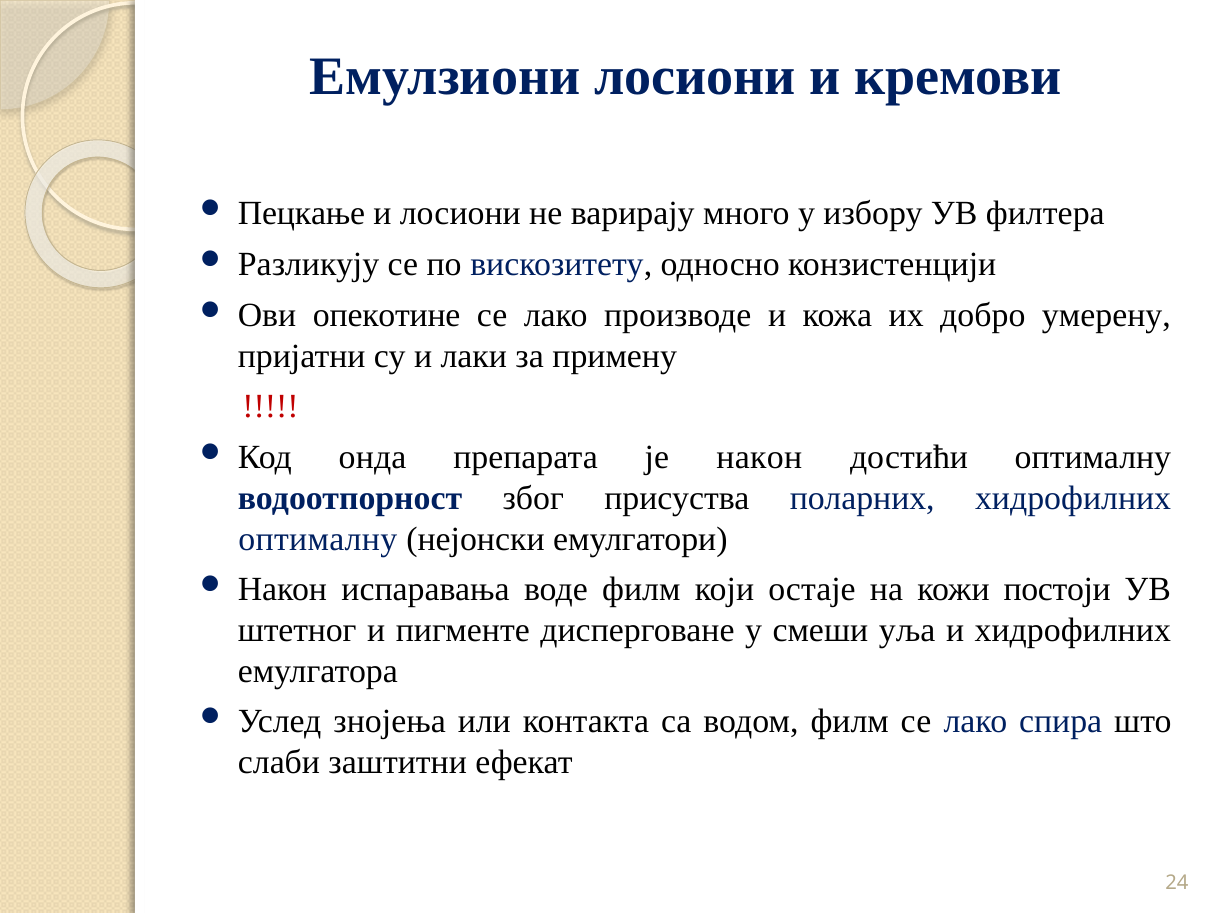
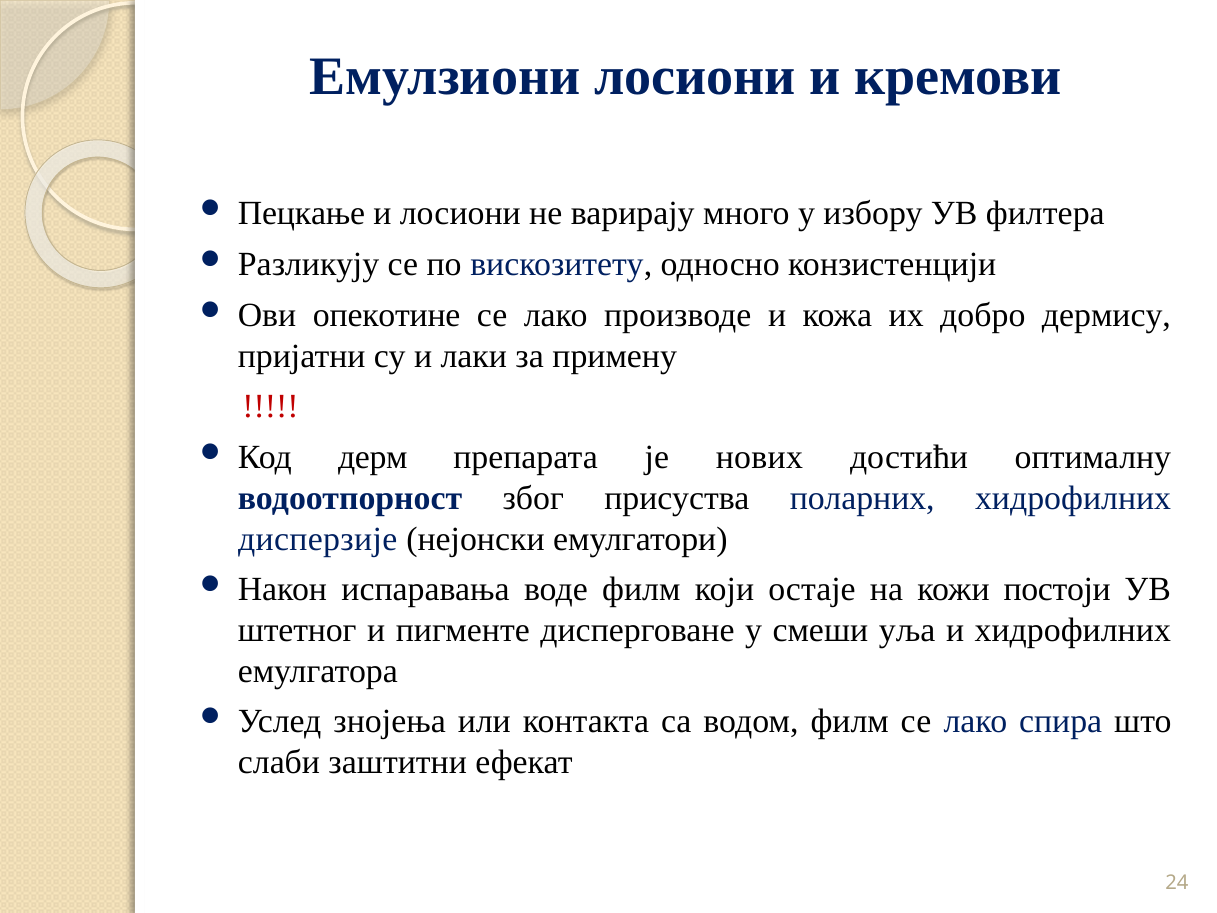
умерену: умерену -> дермису (1106, 315)
онда: онда -> дерм (373, 457)
је након: након -> нових (759, 457)
оптималну: оптималну -> дисперзије (318, 539)
